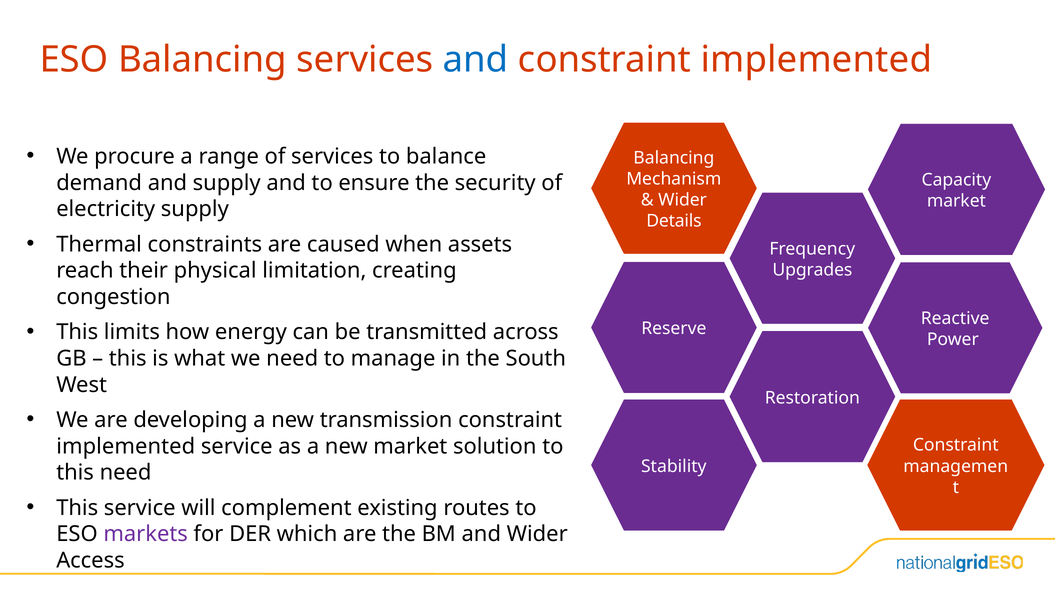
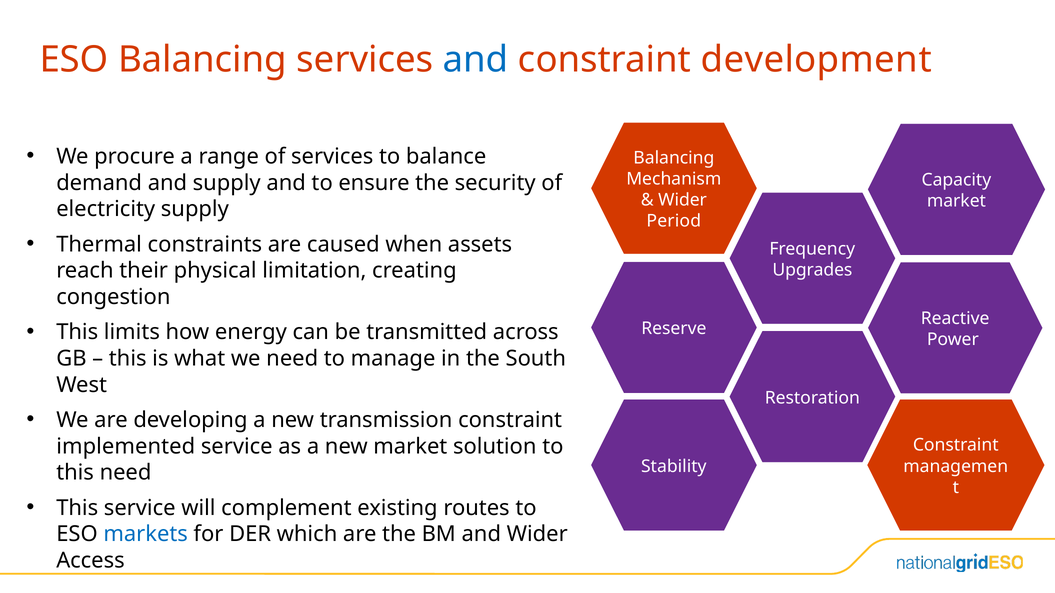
implemented: implemented -> development (816, 59)
Details: Details -> Period (674, 221)
markets colour: purple -> blue (146, 535)
